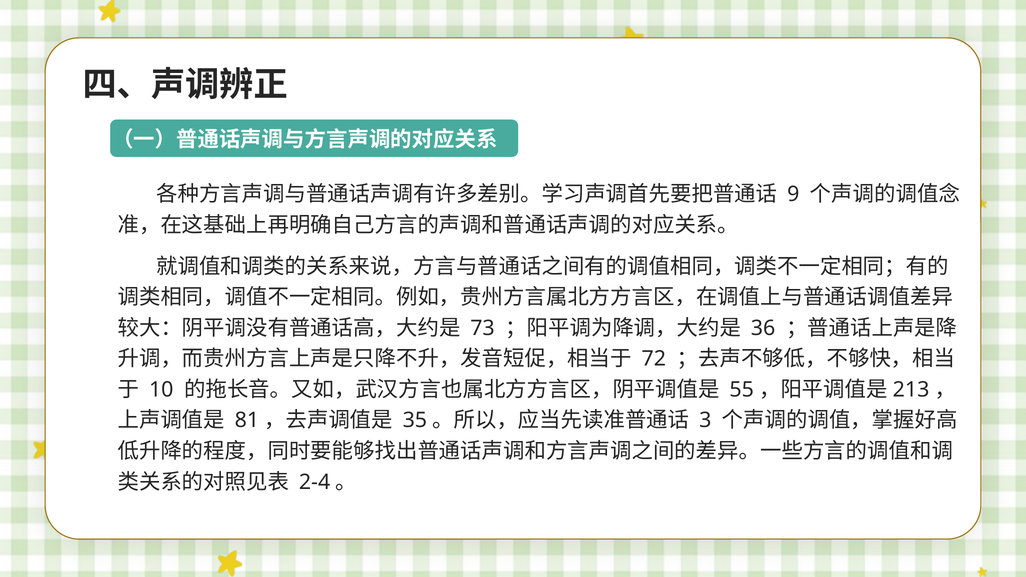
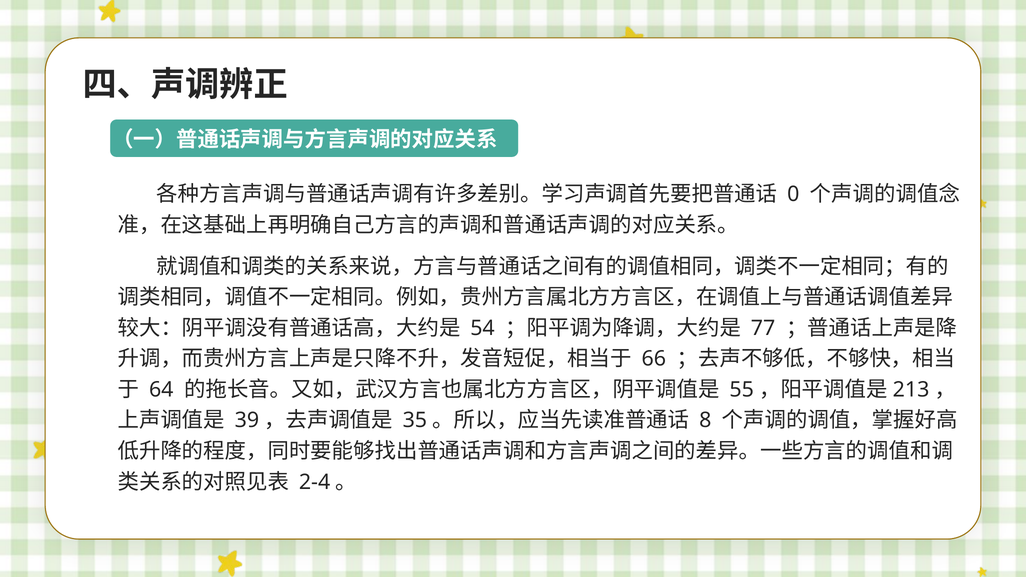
9: 9 -> 0 (793, 194)
73: 73 -> 54 (482, 328)
36: 36 -> 77 (763, 328)
72: 72 -> 66 (654, 359)
10: 10 -> 64 (161, 390)
81: 81 -> 39 (247, 420)
3: 3 -> 8 (705, 420)
